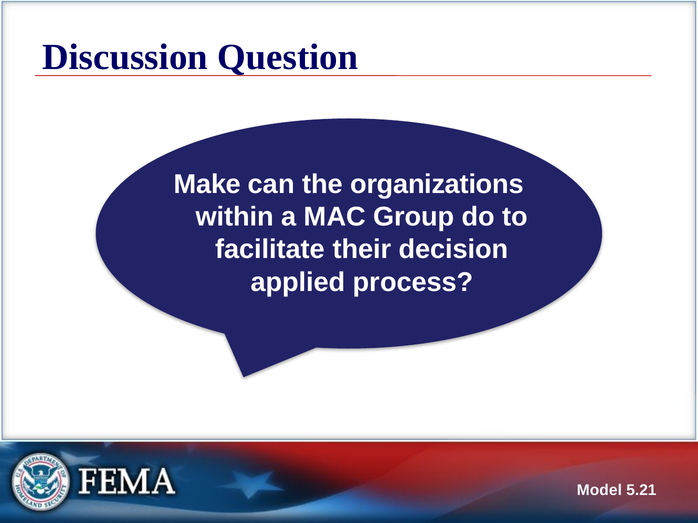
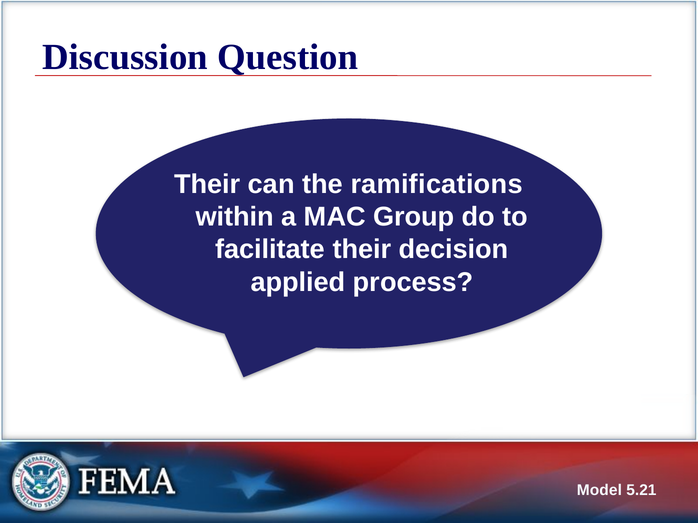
Make: Make -> Their (207, 185)
organizations: organizations -> ramifications (437, 185)
